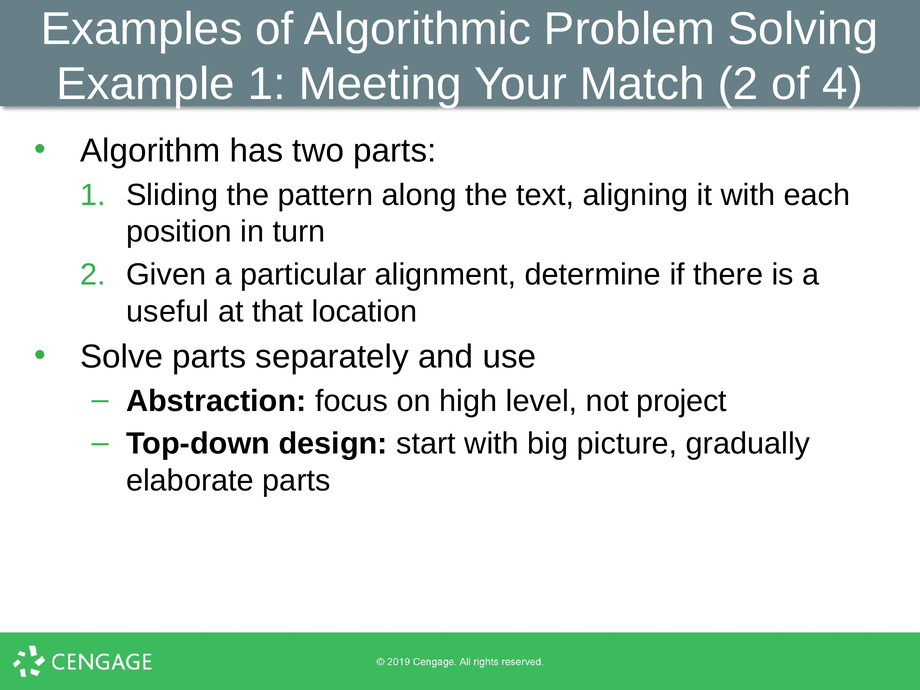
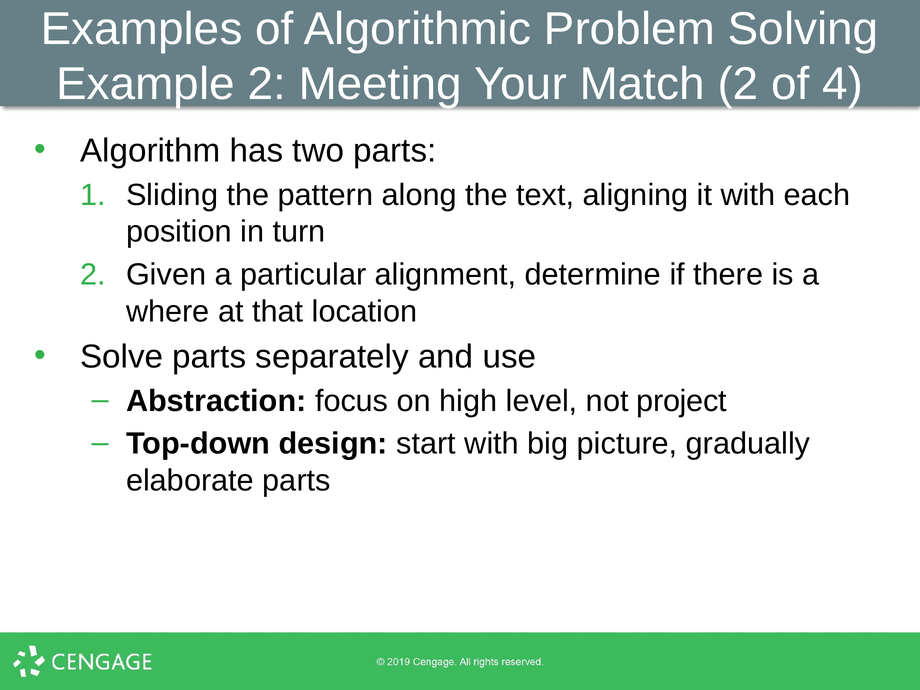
Example 1: 1 -> 2 (267, 84)
useful: useful -> where (168, 312)
